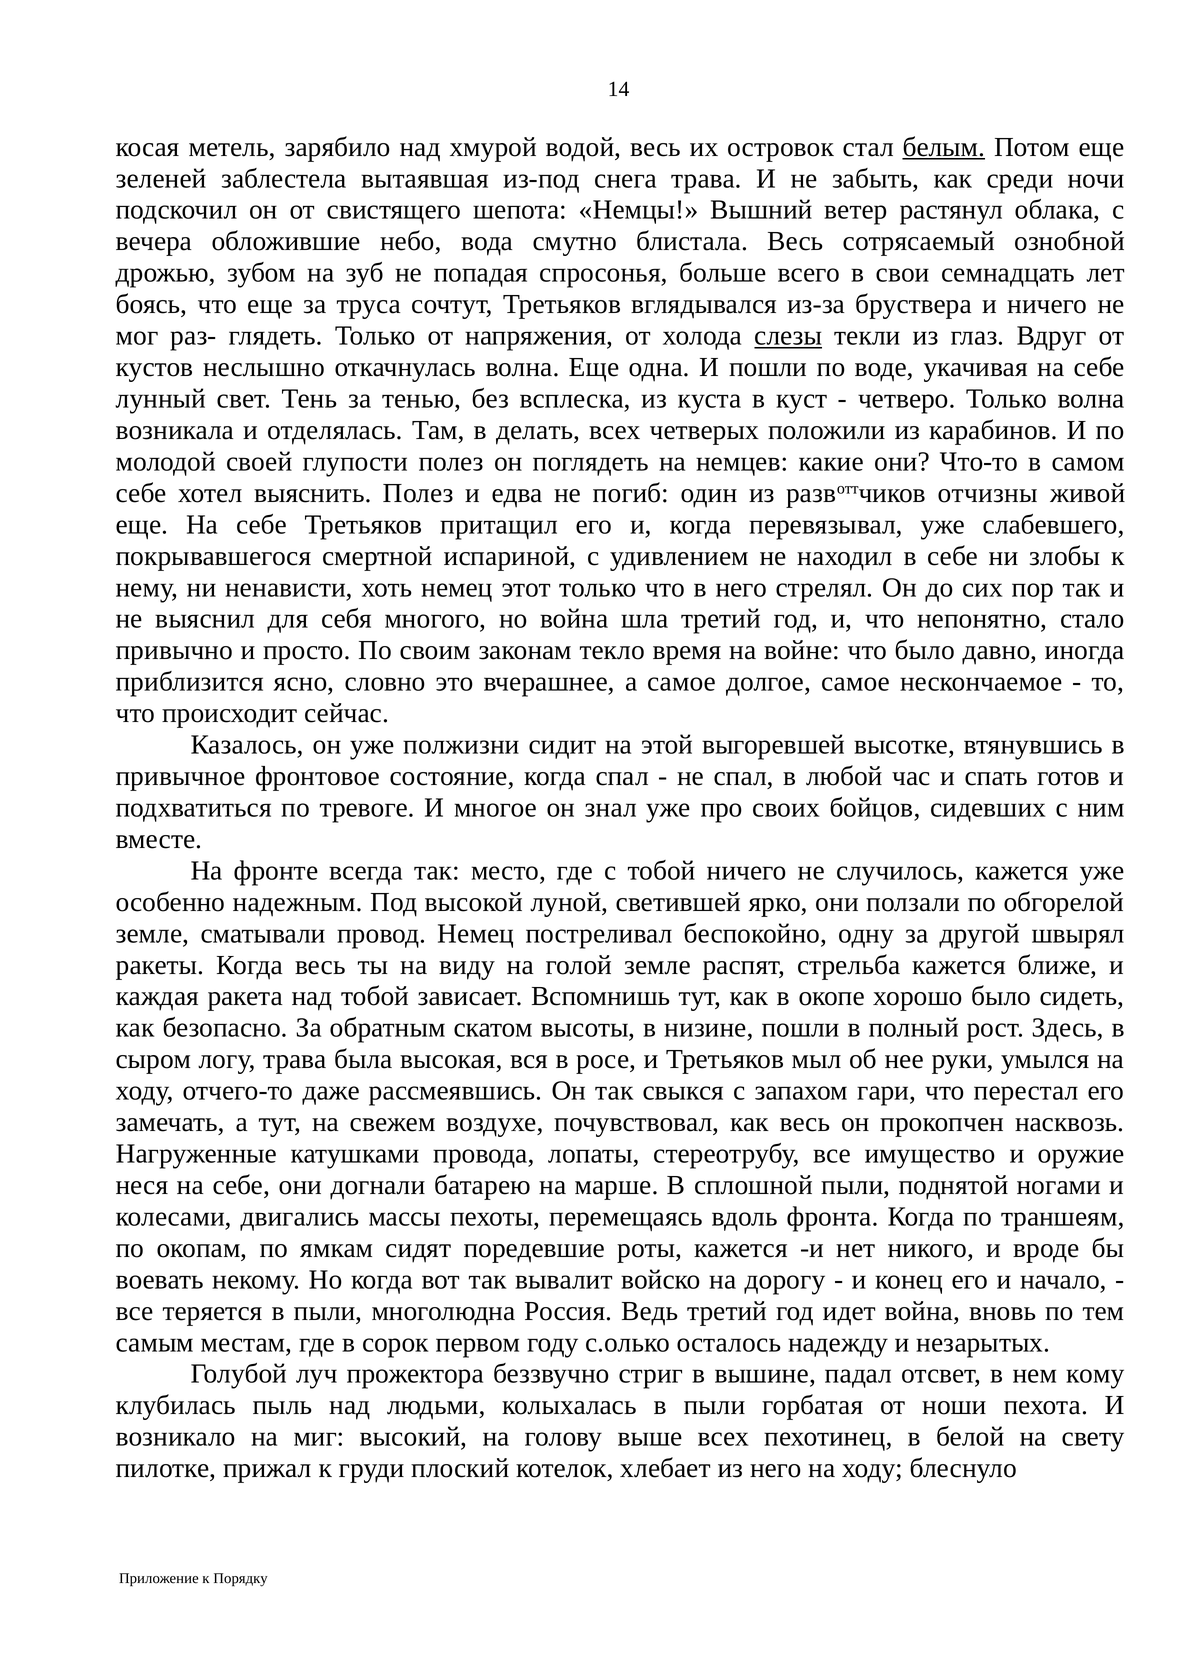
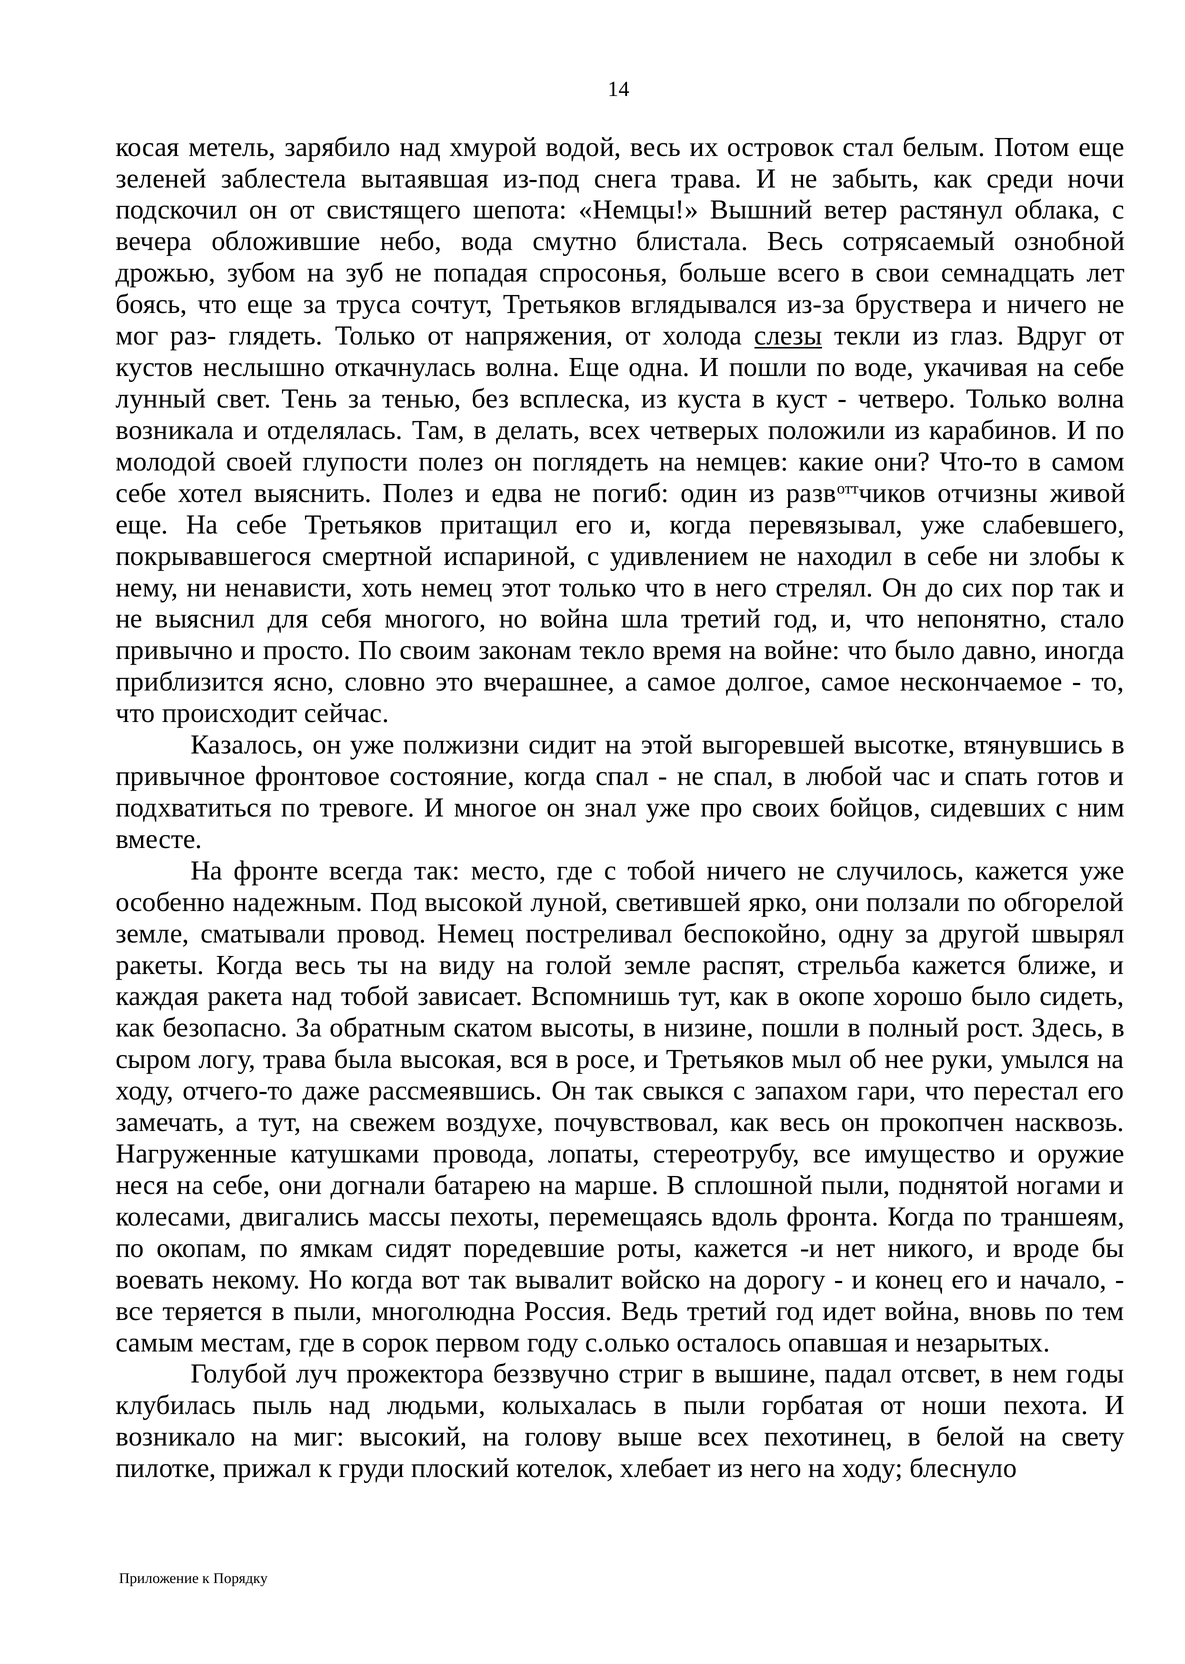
белым underline: present -> none (944, 147)
надежду: надежду -> опавшая (838, 1342)
кому: кому -> годы (1095, 1374)
